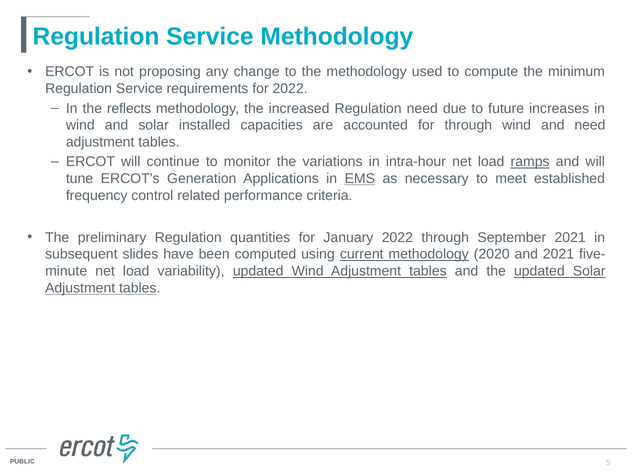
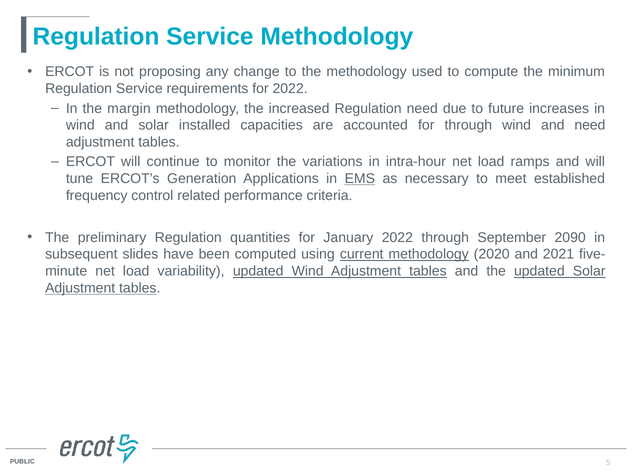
reflects: reflects -> margin (129, 108)
ramps underline: present -> none (530, 162)
September 2021: 2021 -> 2090 (570, 237)
